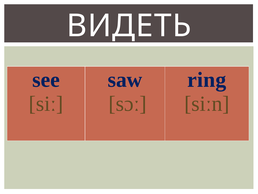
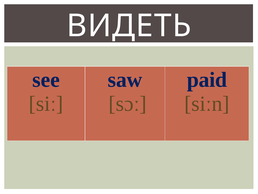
ring: ring -> paid (207, 80)
